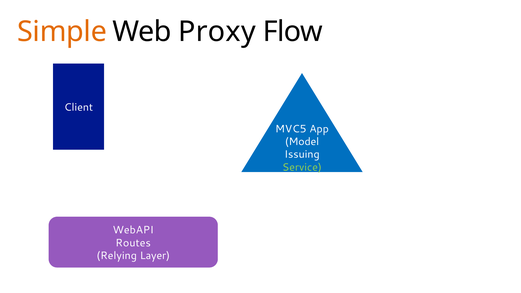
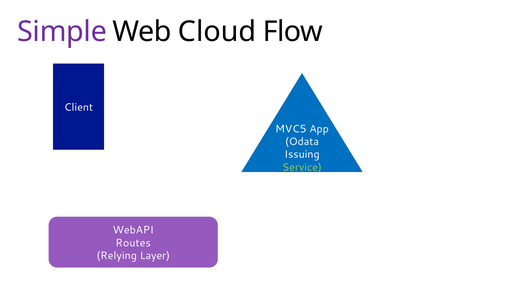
Simple colour: orange -> purple (62, 32)
Proxy: Proxy -> Cloud (217, 32)
Model: Model -> Odata (302, 142)
